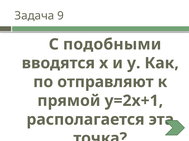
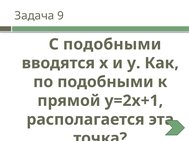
по отправляют: отправляют -> подобными (105, 82)
